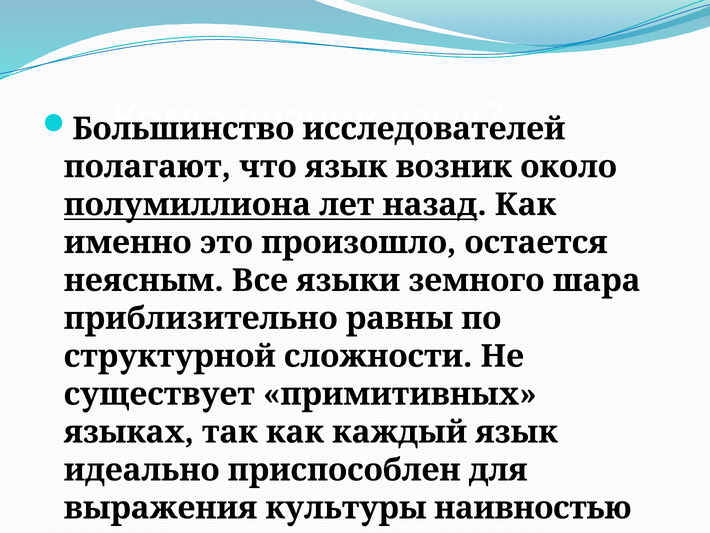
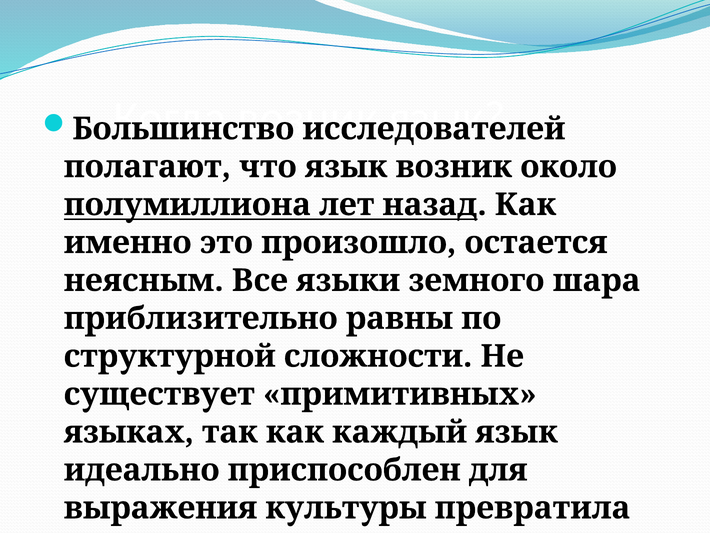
наивностью: наивностью -> превратила (533, 507)
